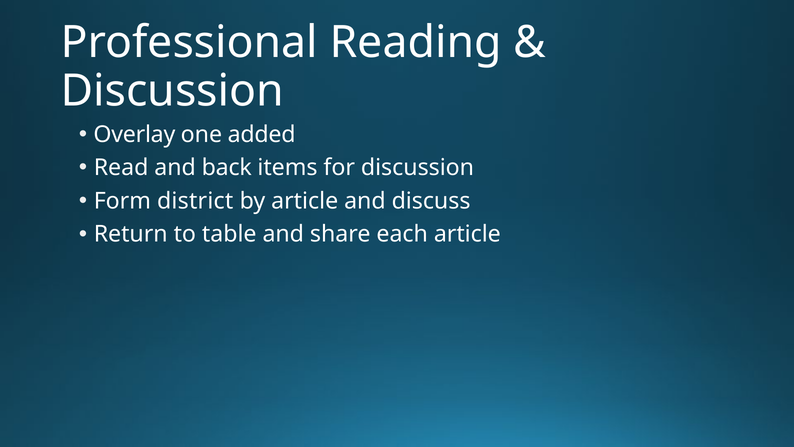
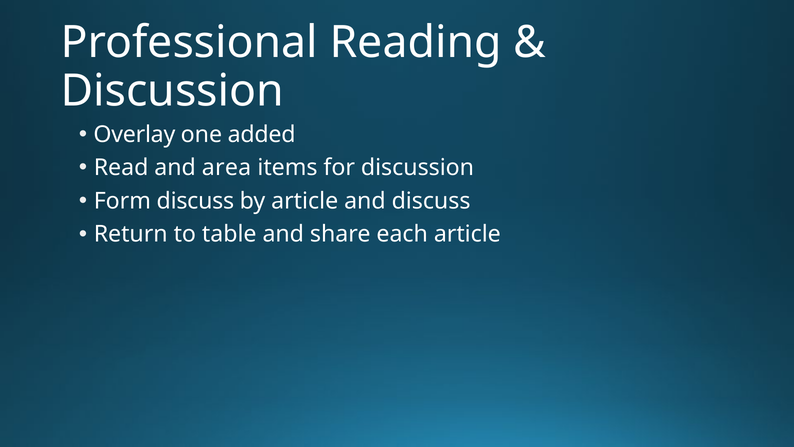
back: back -> area (227, 168)
Form district: district -> discuss (195, 201)
